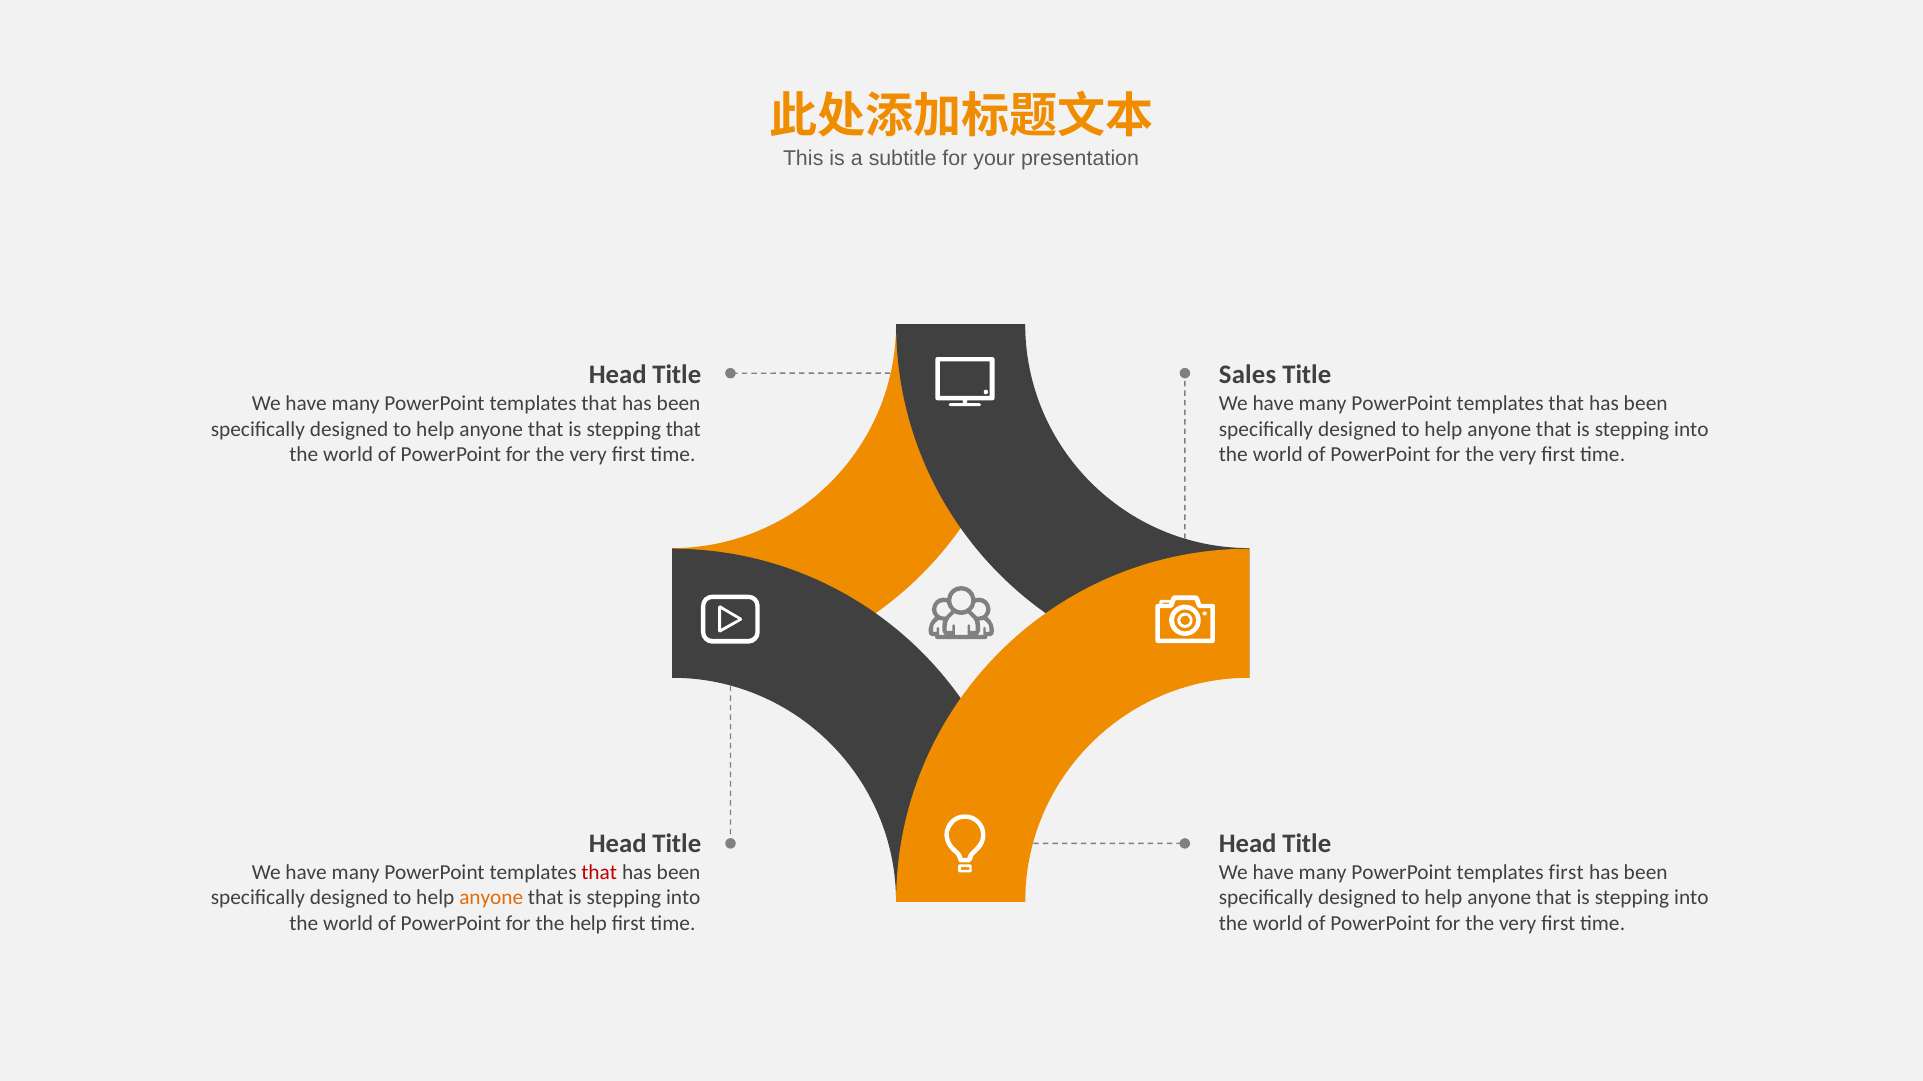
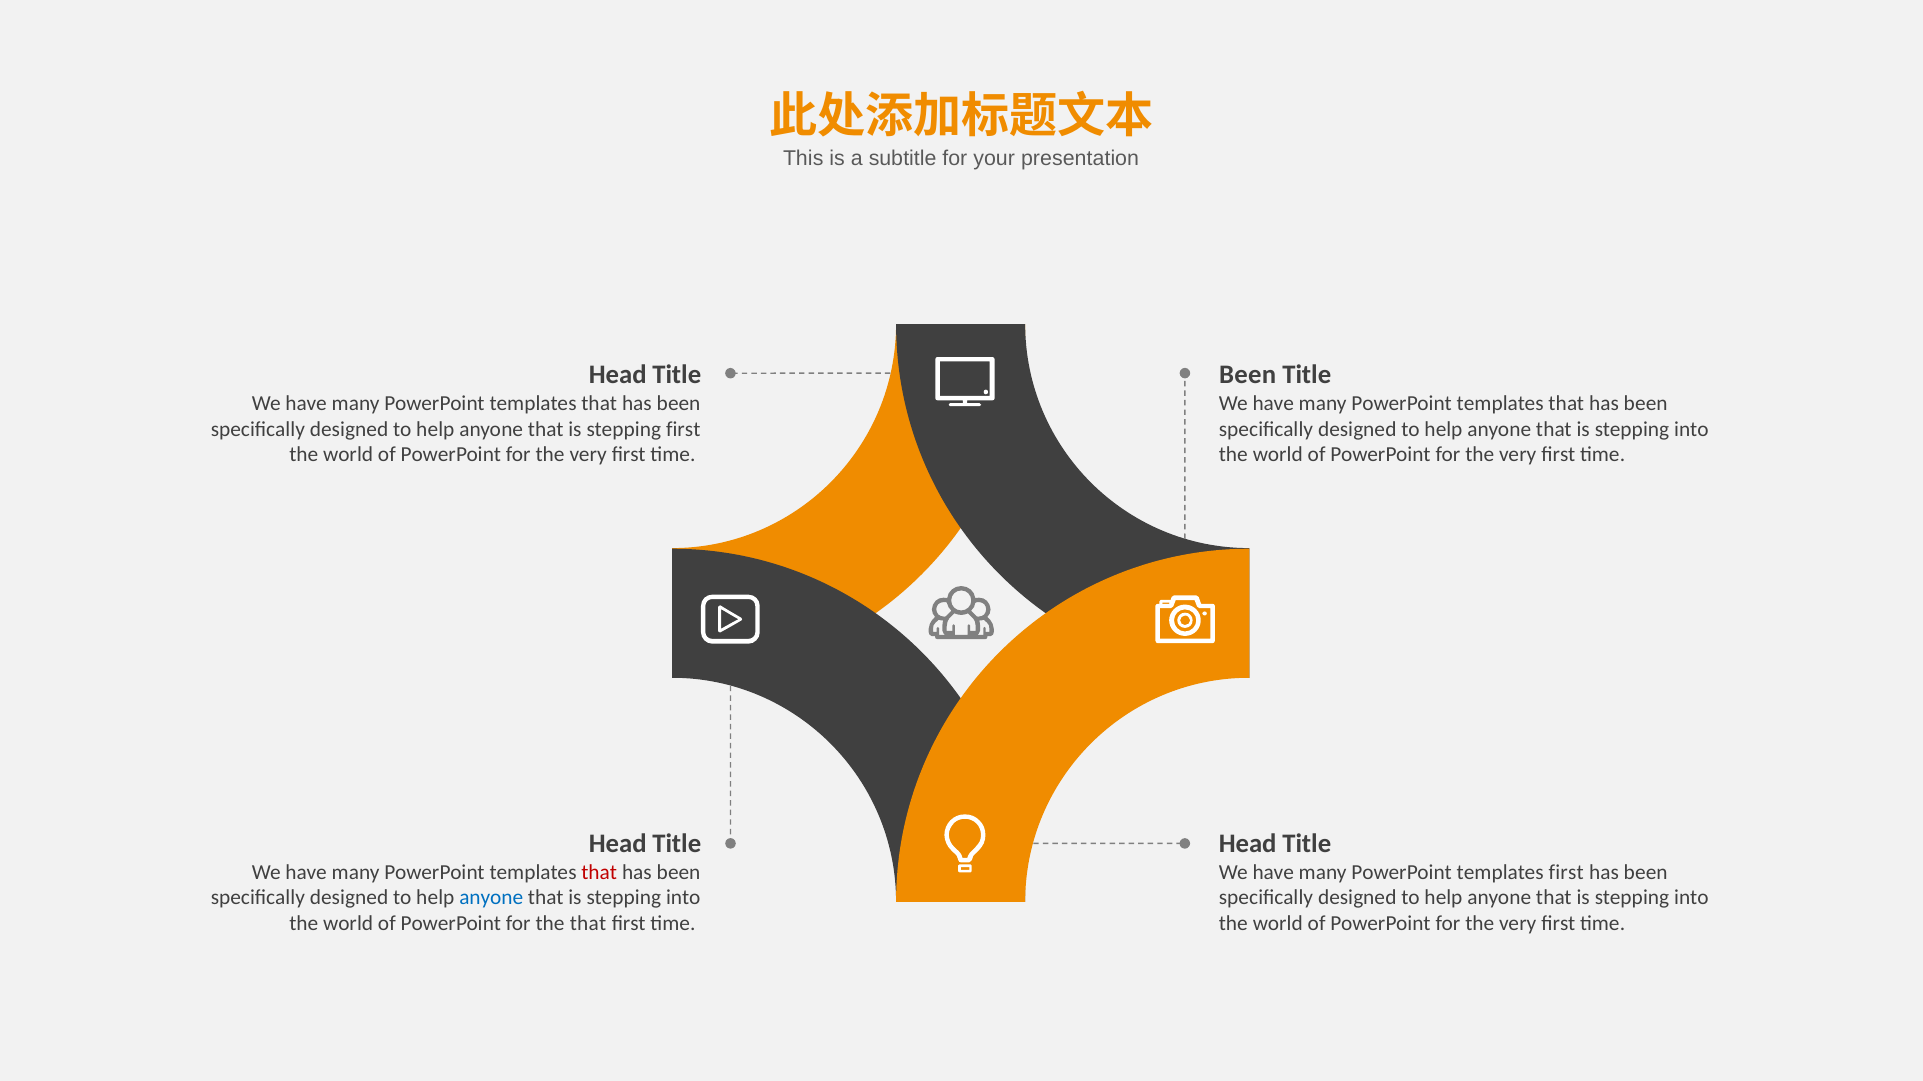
Sales: Sales -> Been (1248, 375)
stepping that: that -> first (683, 429)
anyone colour: orange -> blue (491, 898)
the help: help -> that (588, 923)
